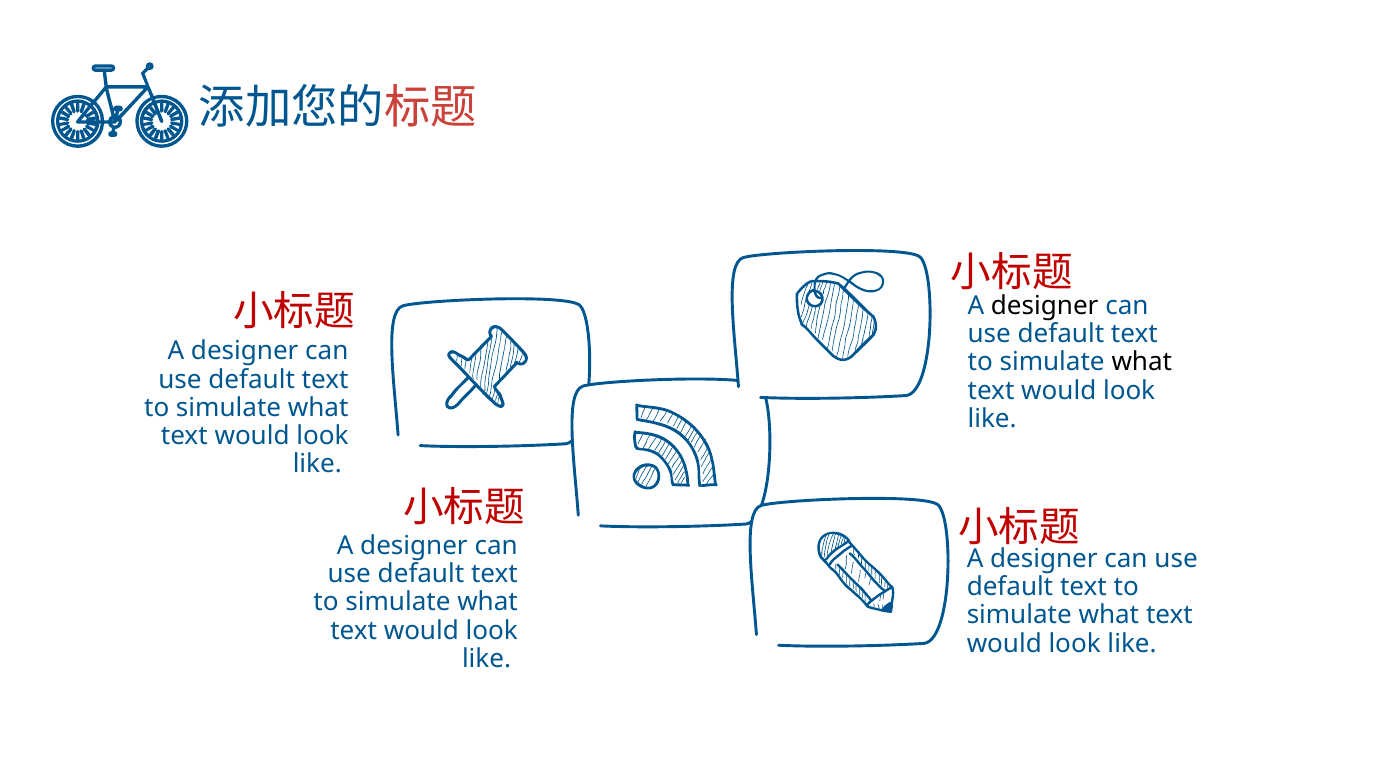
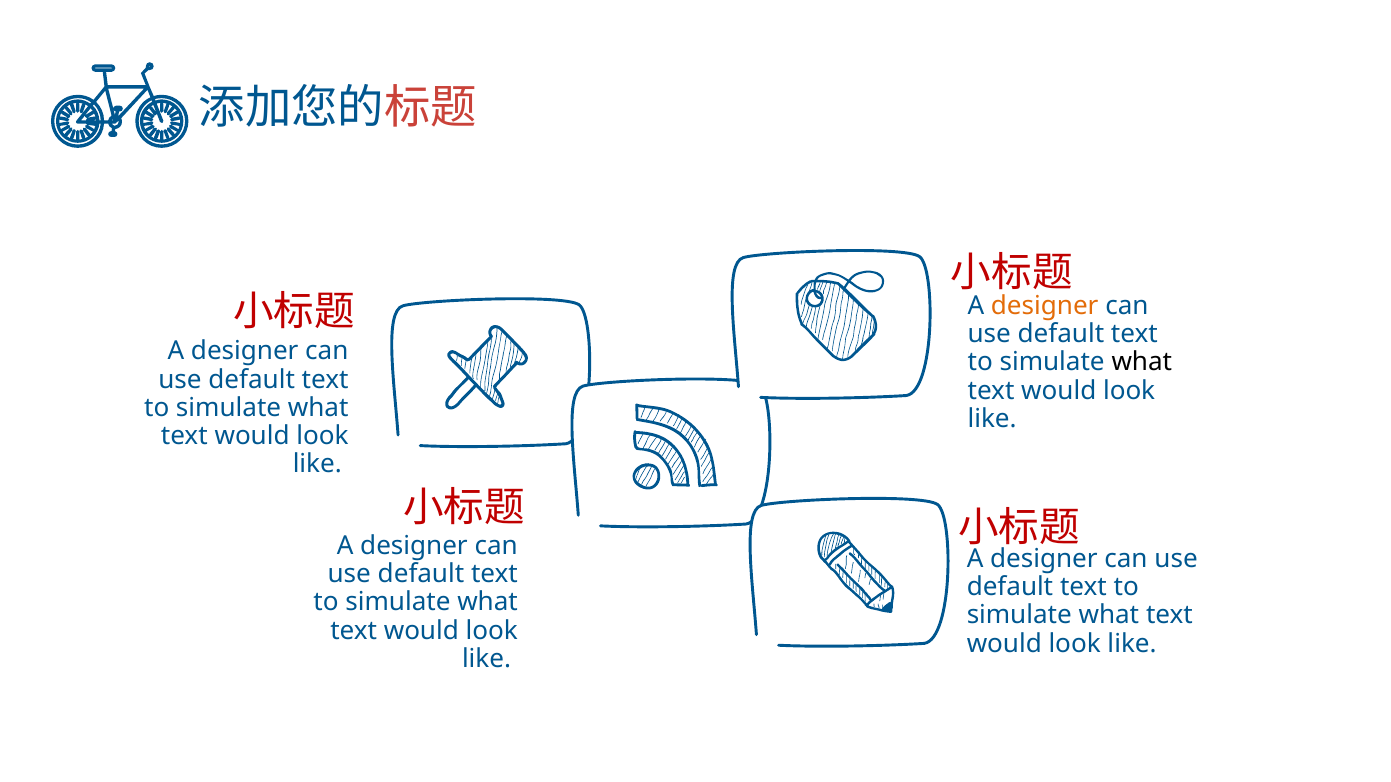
designer colour: black -> orange (1045, 306)
